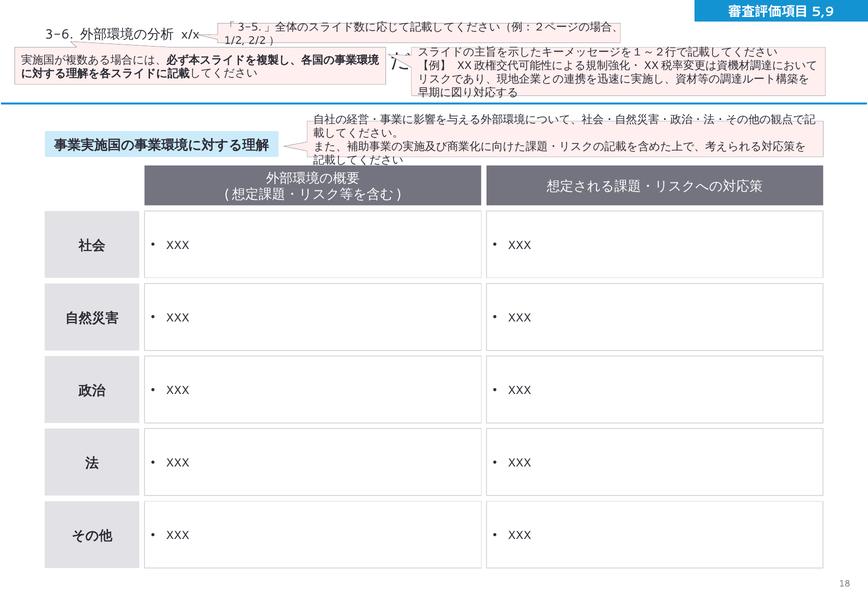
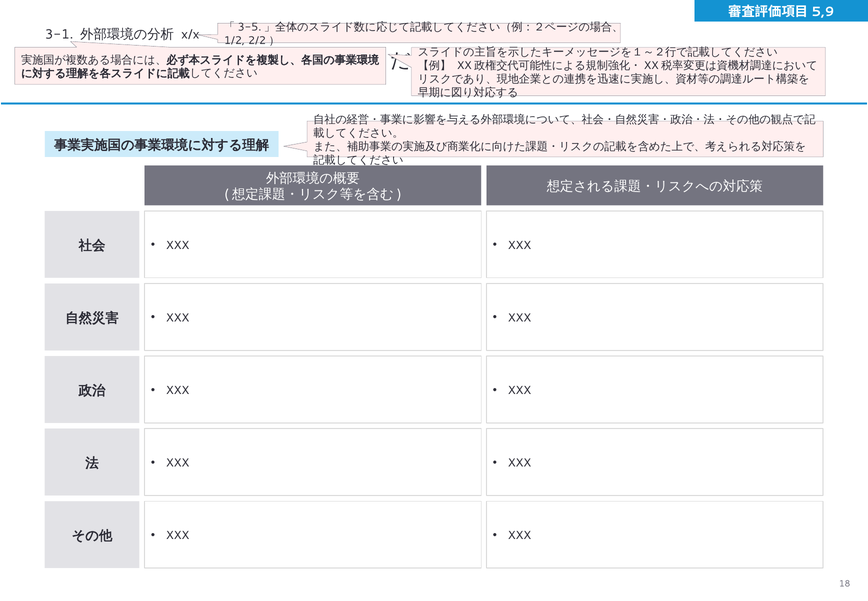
3-6: 3-6 -> 3-1 (59, 34)
